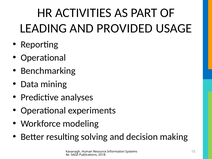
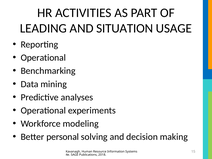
PROVIDED: PROVIDED -> SITUATION (125, 28)
resulting: resulting -> personal (63, 137)
